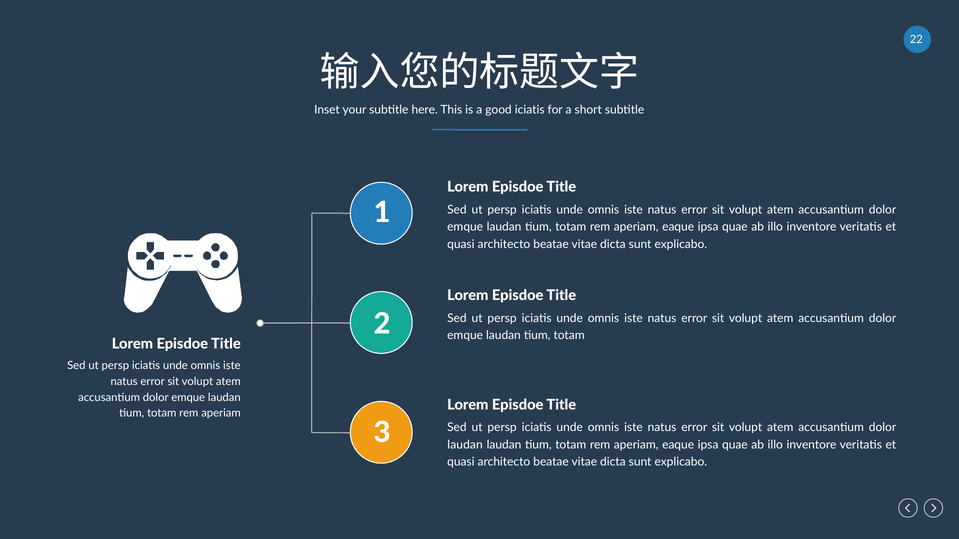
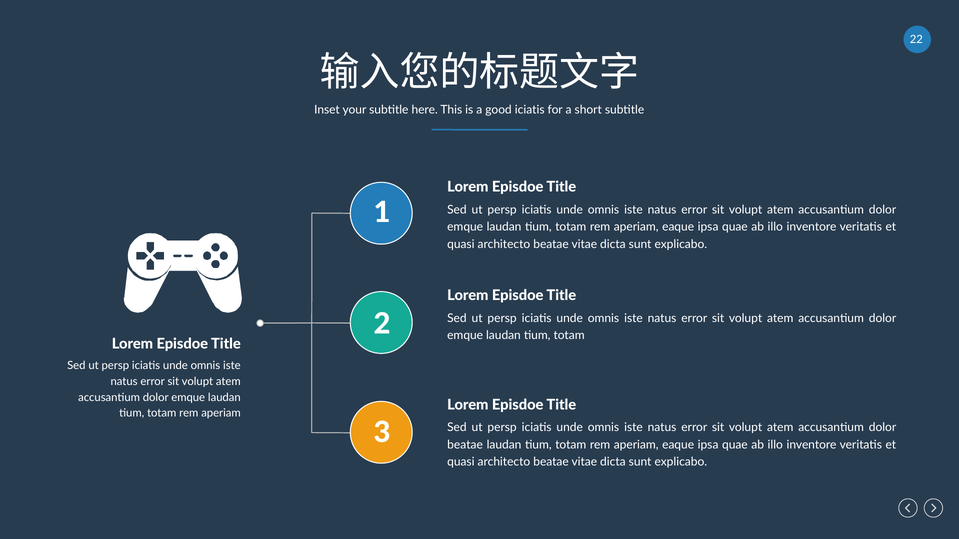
laudan: laudan -> beatae (465, 445)
